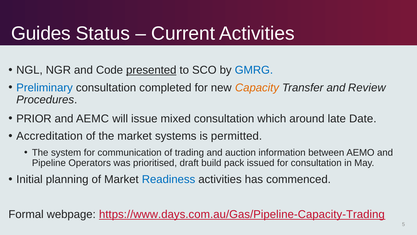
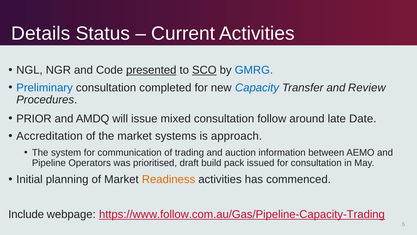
Guides: Guides -> Details (41, 33)
SCO underline: none -> present (204, 70)
Capacity colour: orange -> blue (257, 87)
AEMC: AEMC -> AMDQ (93, 119)
which: which -> follow (272, 119)
permitted: permitted -> approach (236, 136)
Readiness colour: blue -> orange (169, 179)
Formal: Formal -> Include (26, 214)
https://www.days.com.au/Gas/Pipeline-Capacity-Trading: https://www.days.com.au/Gas/Pipeline-Capacity-Trading -> https://www.follow.com.au/Gas/Pipeline-Capacity-Trading (242, 214)
